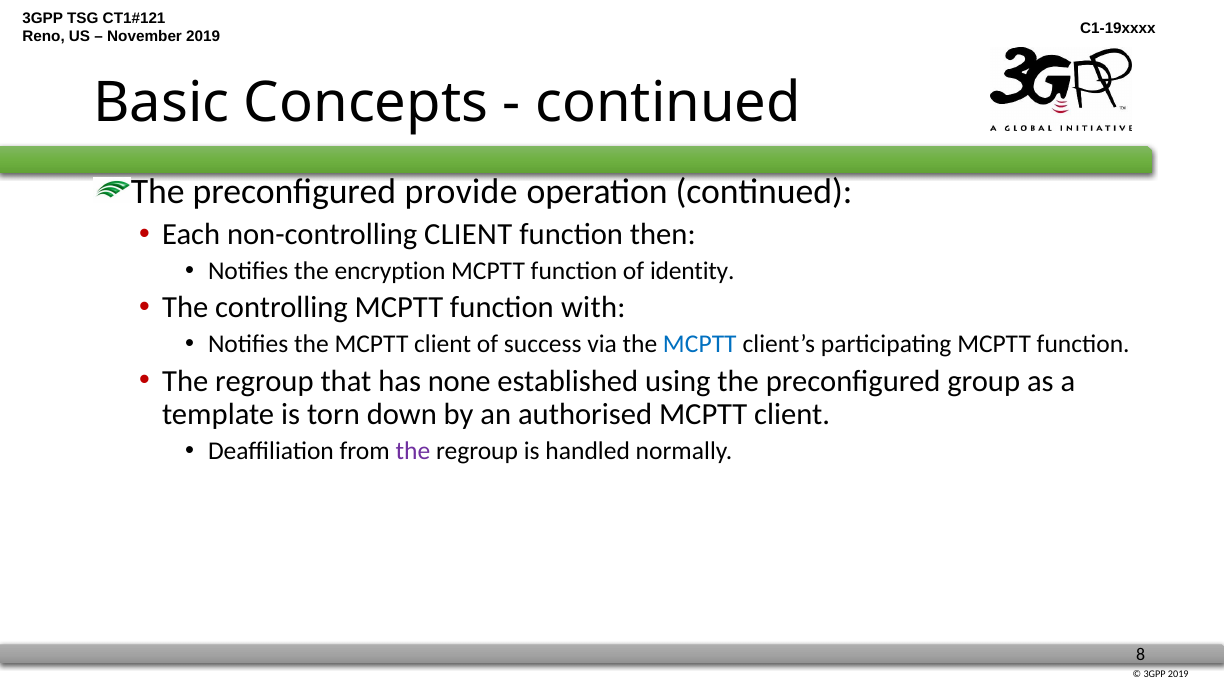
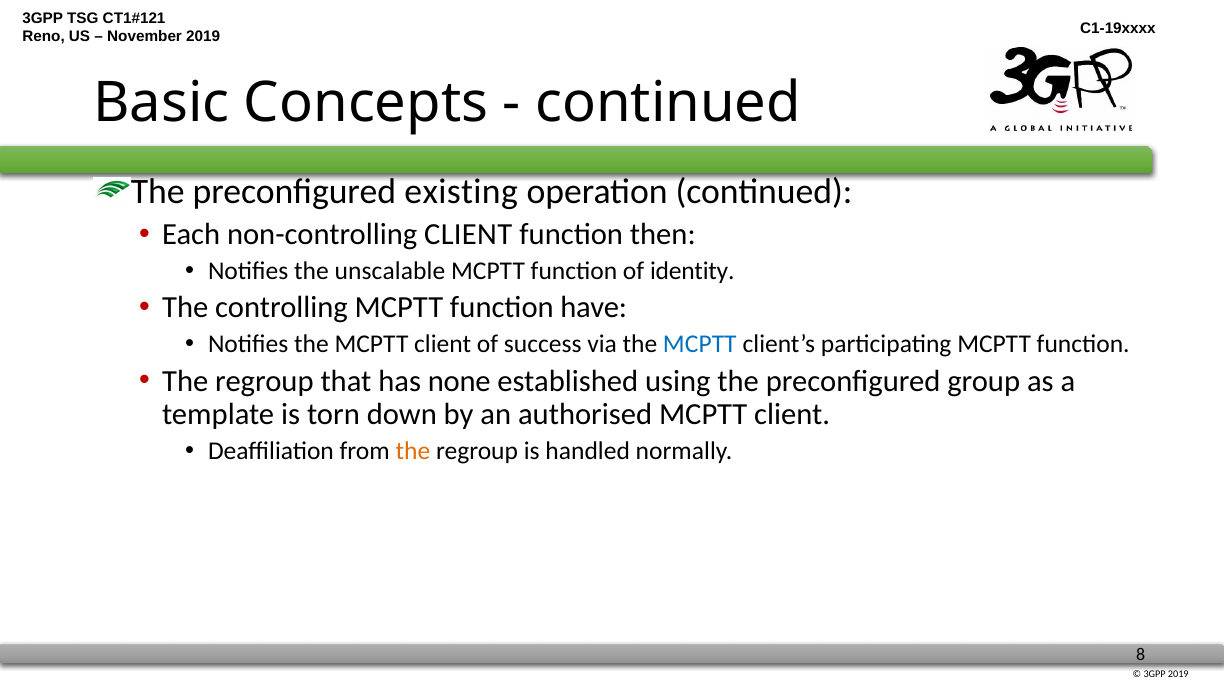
provide: provide -> existing (461, 192)
encryption: encryption -> unscalable (390, 271)
with: with -> have (594, 308)
the colour: purple -> orange (413, 451)
